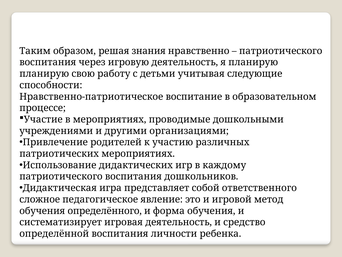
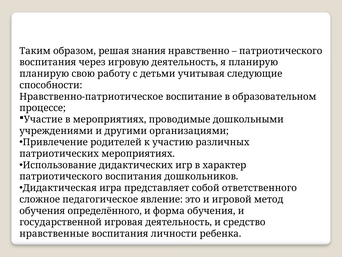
каждому: каждому -> характер (224, 165)
систематизирует: систематизирует -> государственной (61, 222)
определённой: определённой -> нравственные (54, 233)
